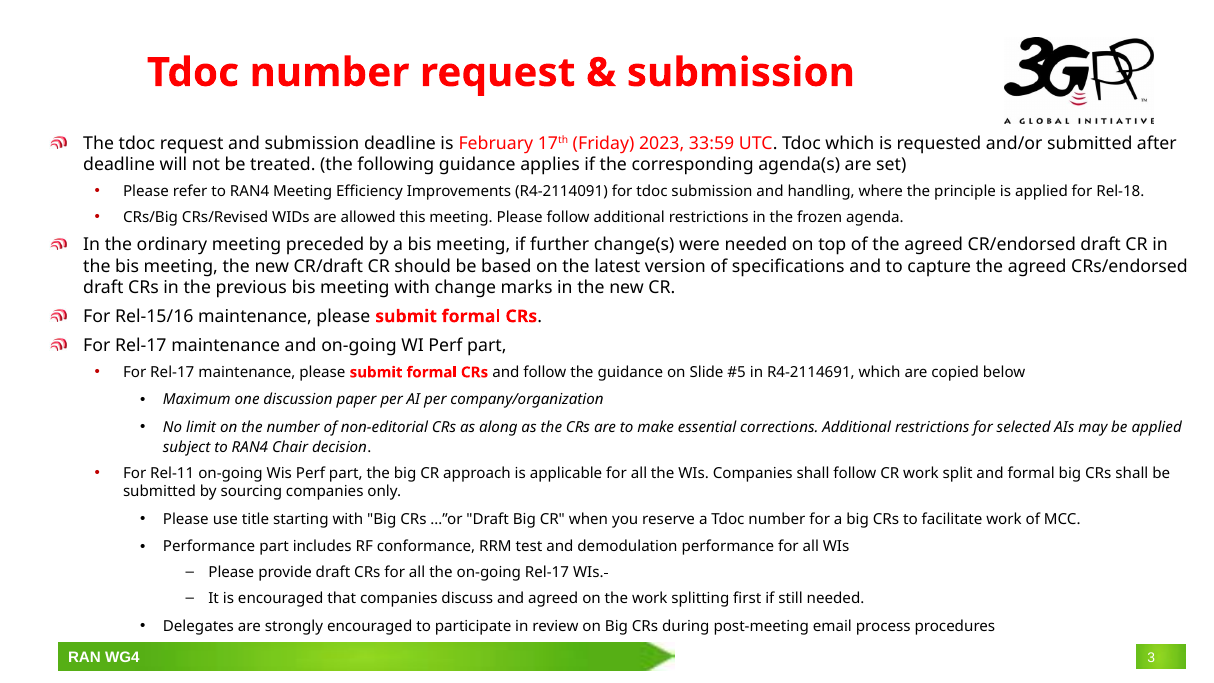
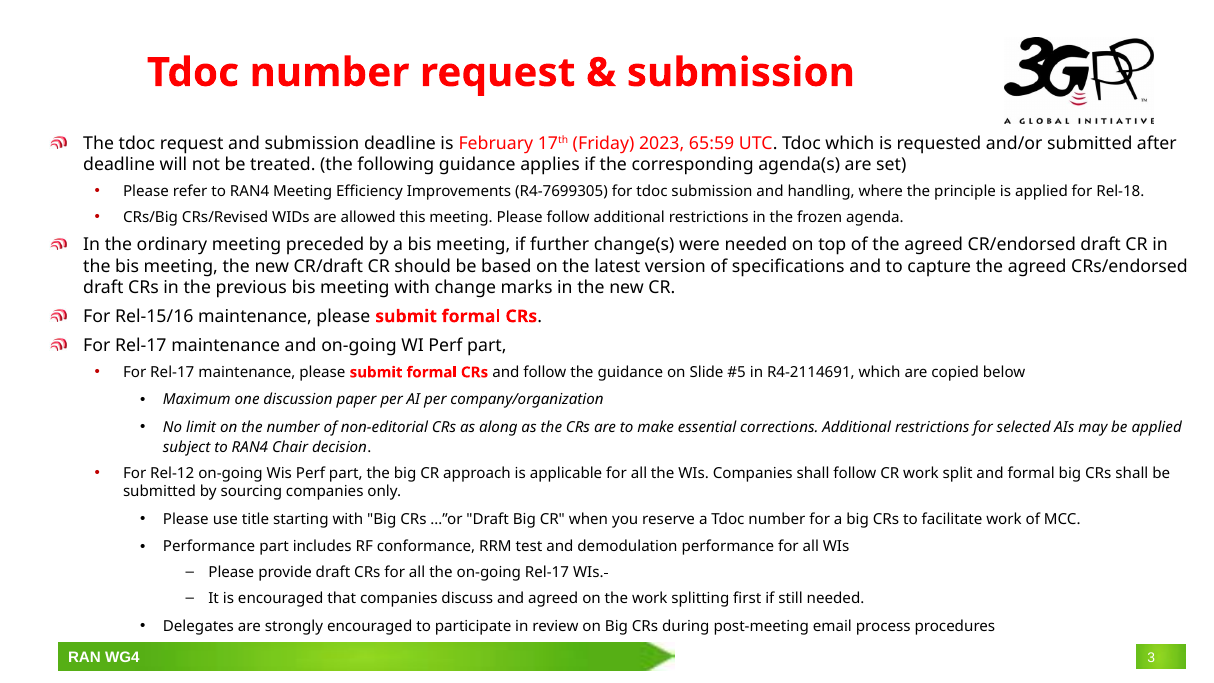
33:59: 33:59 -> 65:59 (712, 143)
R4-2114091: R4-2114091 -> R4-7699305 (561, 192)
Rel-11: Rel-11 -> Rel-12 (172, 473)
